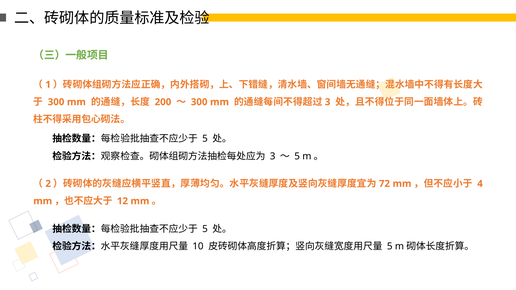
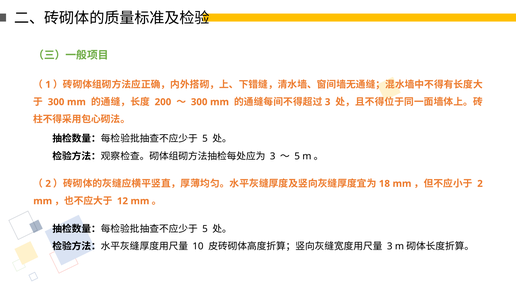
72: 72 -> 18 (384, 184)
4: 4 -> 2 (480, 184)
5: 5 -> 3 (390, 247)
